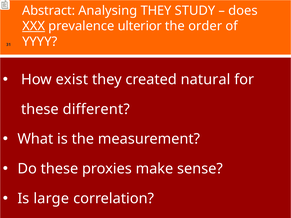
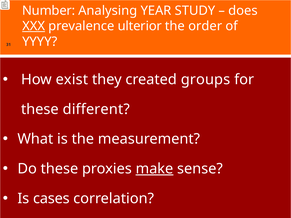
Abstract: Abstract -> Number (49, 11)
Analysing THEY: THEY -> YEAR (156, 11)
natural: natural -> groups (206, 80)
make underline: none -> present (154, 169)
large: large -> cases (51, 199)
